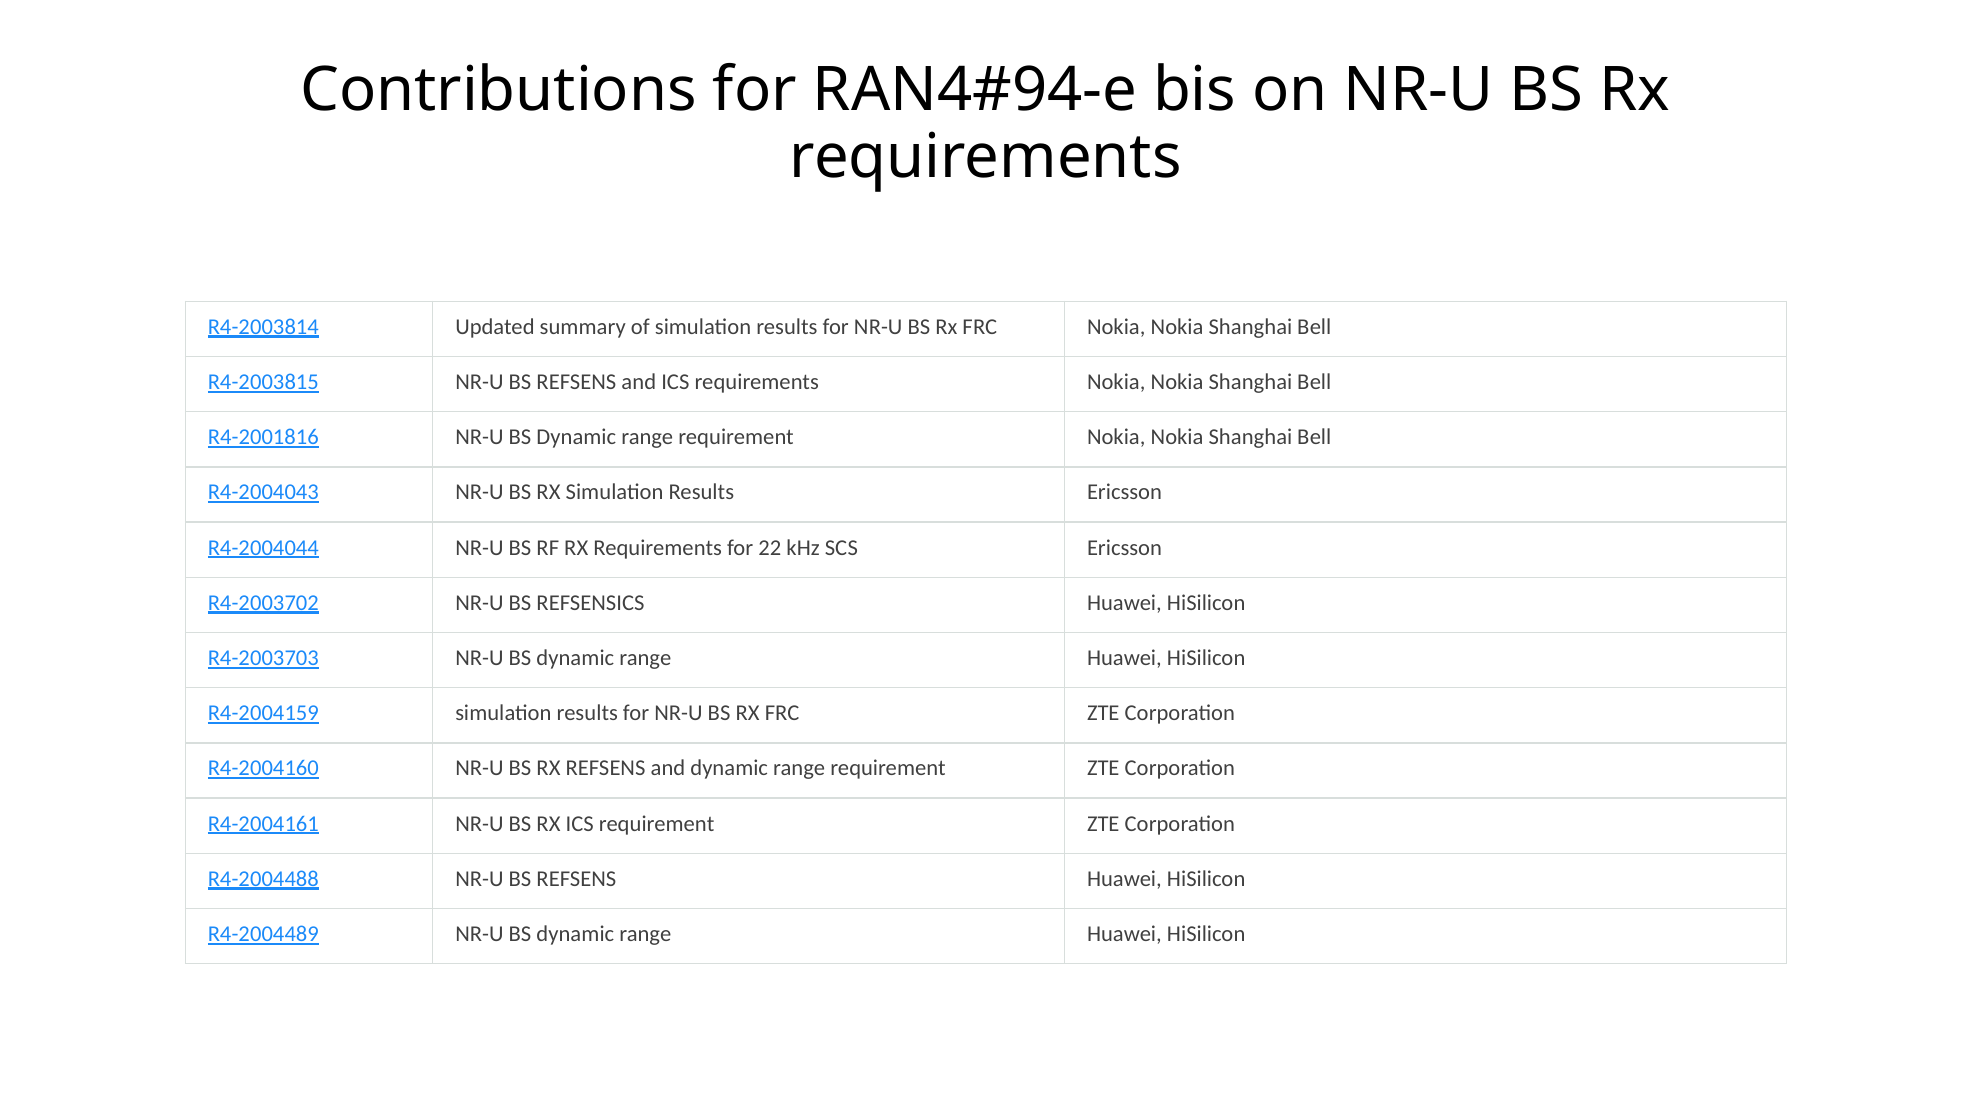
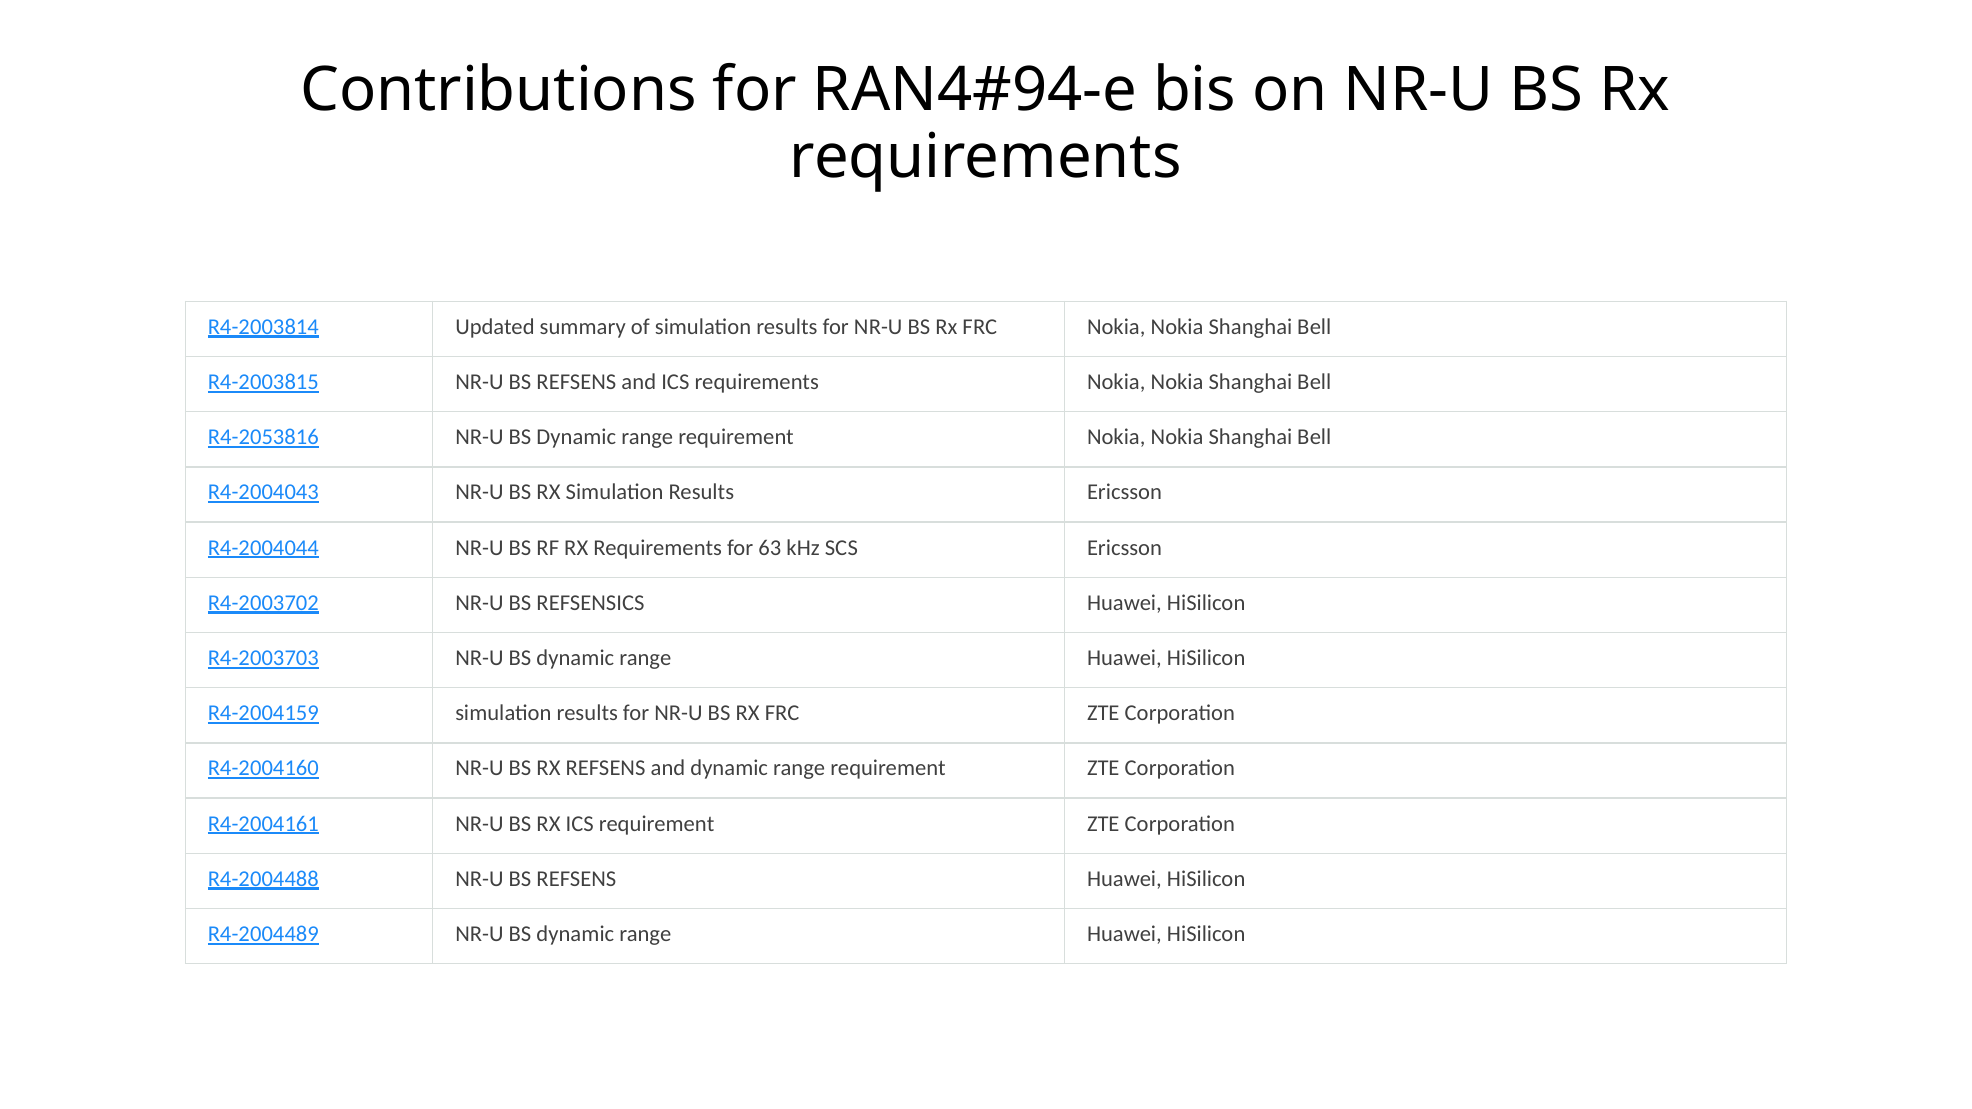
R4-2001816: R4-2001816 -> R4-2053816 (263, 437)
22: 22 -> 63 (770, 548)
